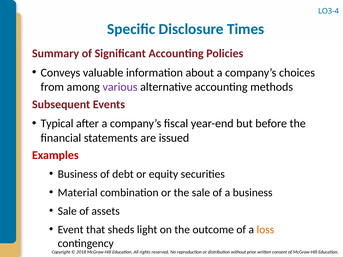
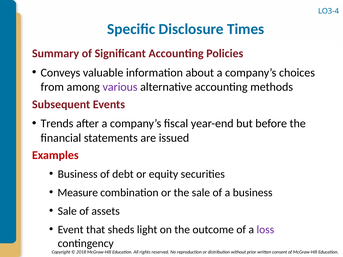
Typical: Typical -> Trends (57, 124)
Material: Material -> Measure (78, 193)
loss colour: orange -> purple (265, 230)
